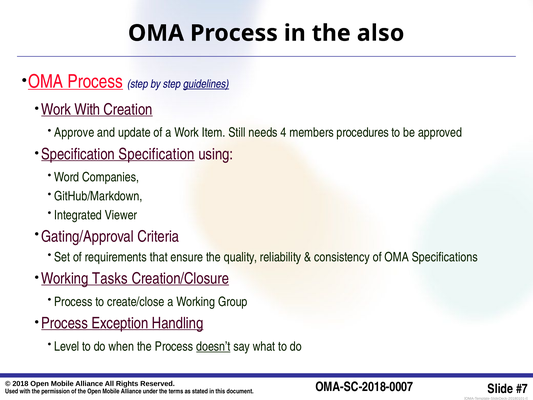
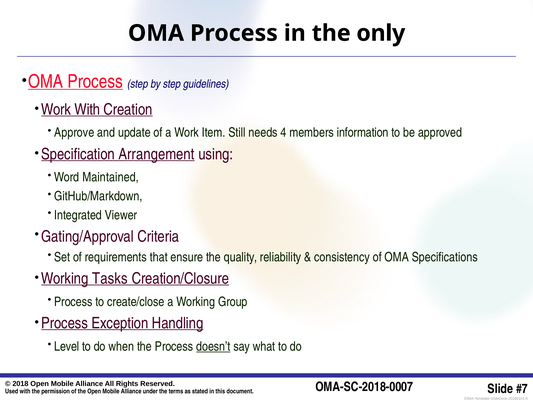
also: also -> only (381, 33)
guidelines underline: present -> none (206, 84)
procedures: procedures -> information (363, 133)
Specification Specification: Specification -> Arrangement (157, 154)
Companies: Companies -> Maintained (111, 177)
